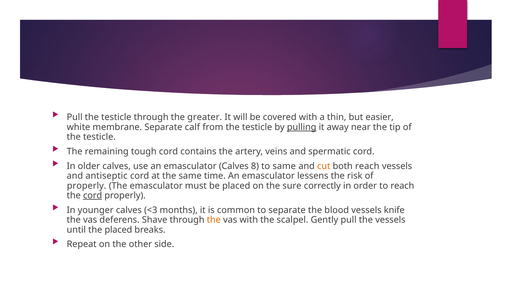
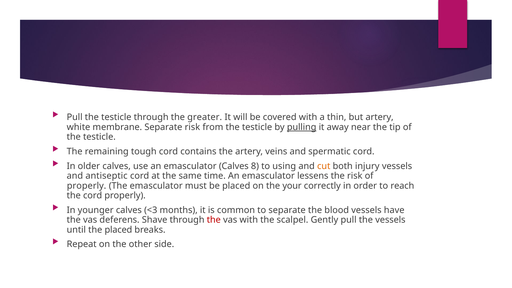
but easier: easier -> artery (380, 117)
Separate calf: calf -> risk (192, 127)
to same: same -> using (284, 166)
both reach: reach -> injury (367, 166)
sure: sure -> your (292, 186)
cord underline: present -> none (93, 195)
knife: knife -> have (394, 210)
the colour: orange -> red (214, 220)
